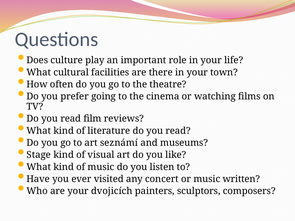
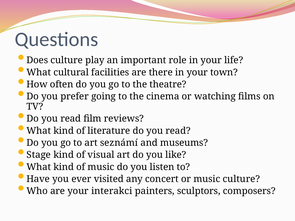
music written: written -> culture (241, 179)
dvojicích: dvojicích -> interakci (112, 191)
